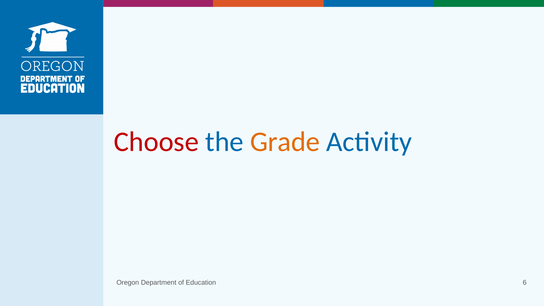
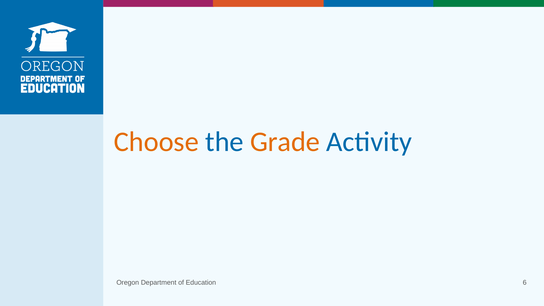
Choose colour: red -> orange (156, 142)
